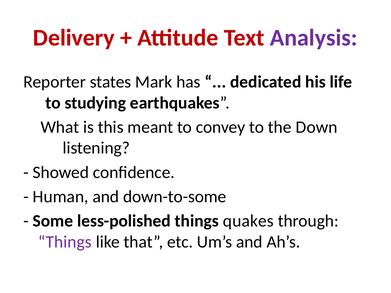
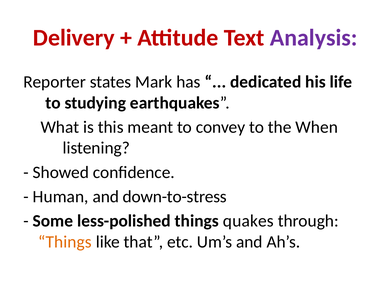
Down: Down -> When (317, 127)
down-to-some: down-to-some -> down-to-stress (175, 197)
Things colour: purple -> orange (65, 242)
